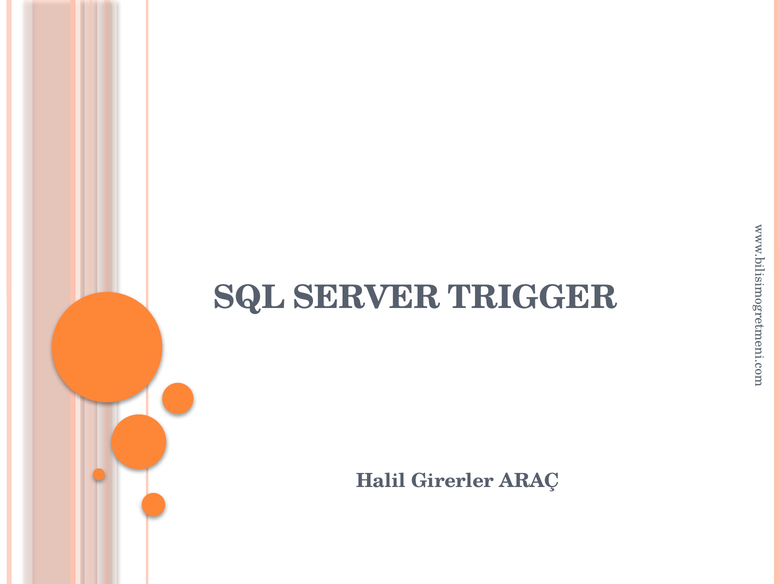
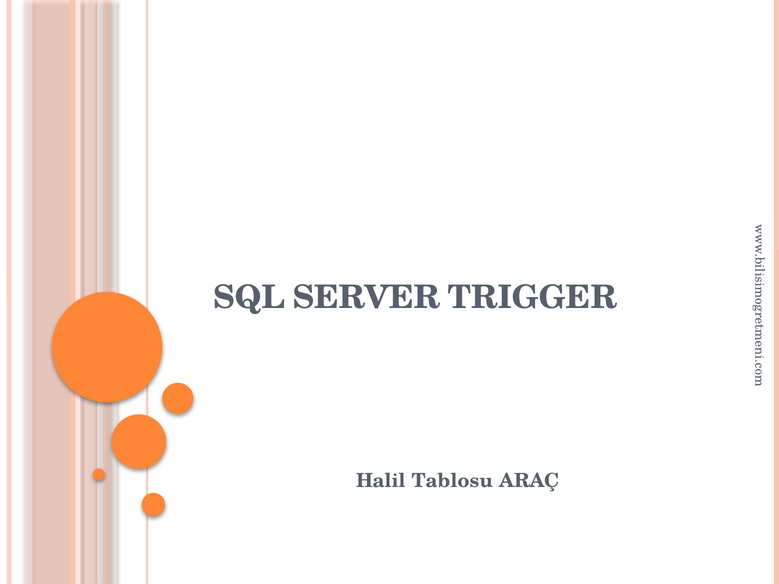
Girerler: Girerler -> Tablosu (452, 481)
